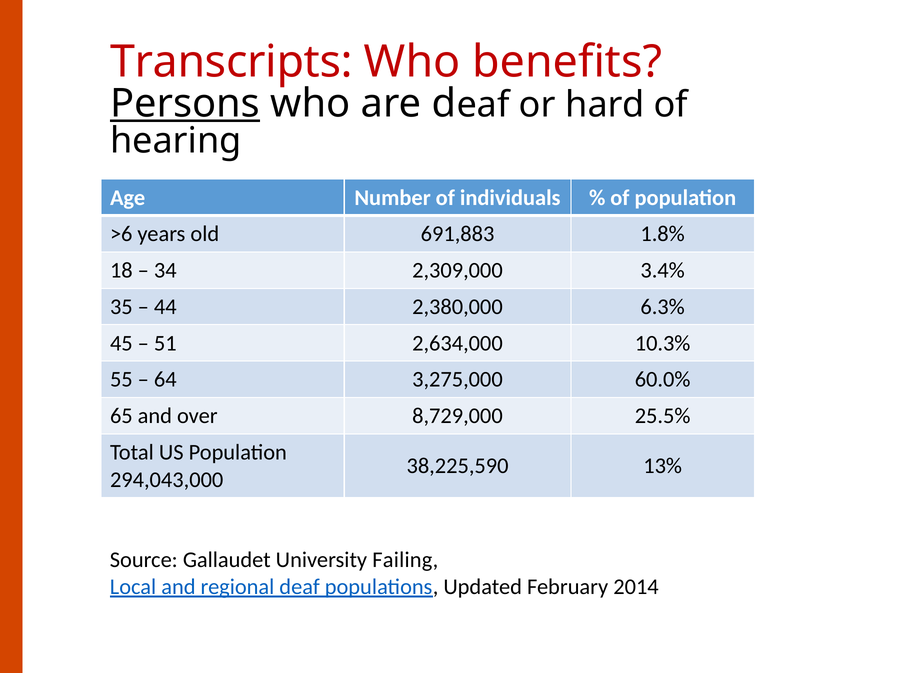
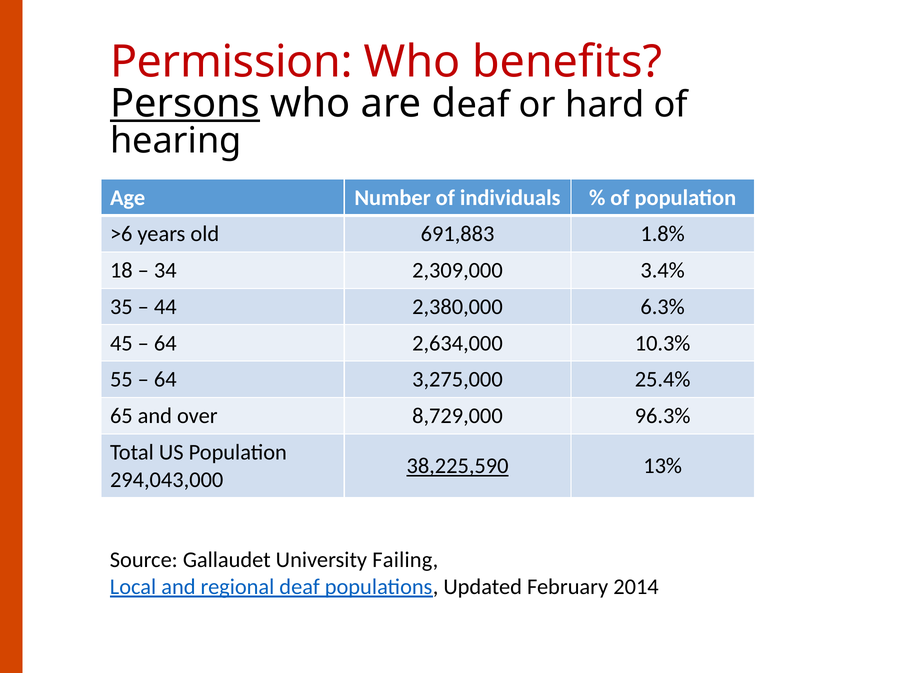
Transcripts: Transcripts -> Permission (231, 62)
51: 51 -> 64 (165, 343)
60.0%: 60.0% -> 25.4% (663, 379)
25.5%: 25.5% -> 96.3% (663, 416)
38,225,590 underline: none -> present (458, 466)
